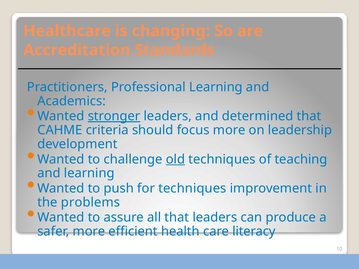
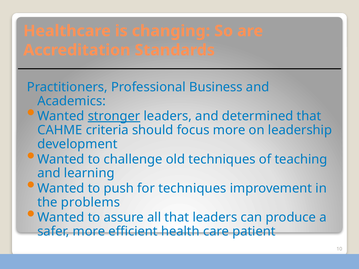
Professional Learning: Learning -> Business (216, 87)
old underline: present -> none (175, 159)
literacy: literacy -> patient (254, 232)
